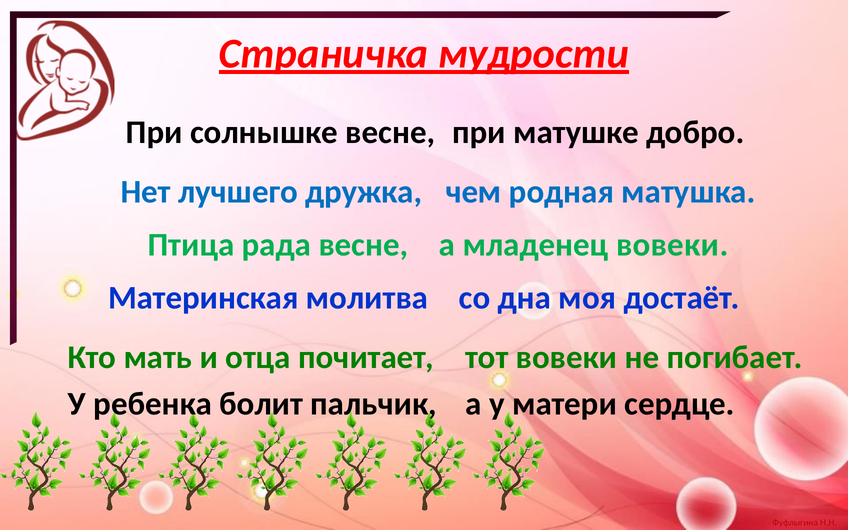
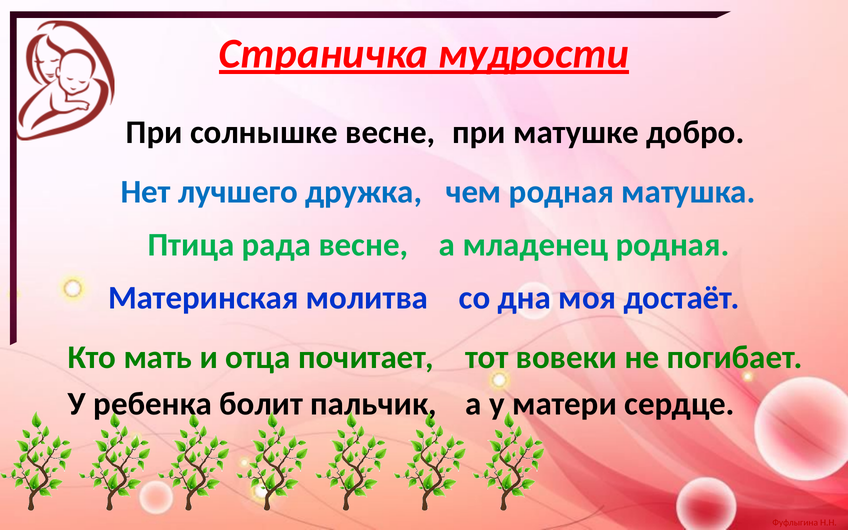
младенец вовеки: вовеки -> родная (672, 245)
